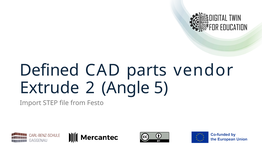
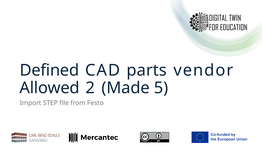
Extrude: Extrude -> Allowed (50, 88)
Angle: Angle -> Made (126, 88)
